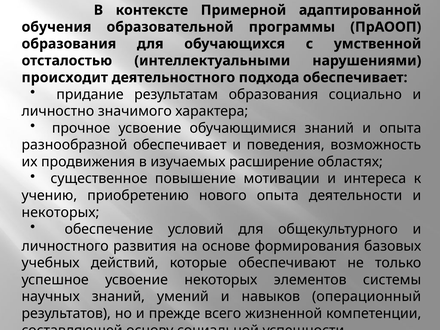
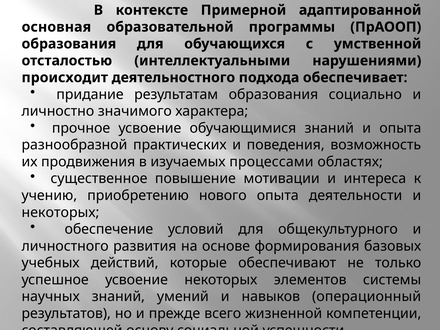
обучения: обучения -> основная (56, 27)
разнообразной обеспечивает: обеспечивает -> практических (180, 145)
расширение: расширение -> процессами (271, 162)
